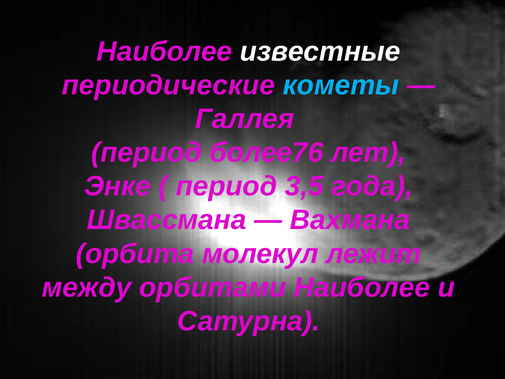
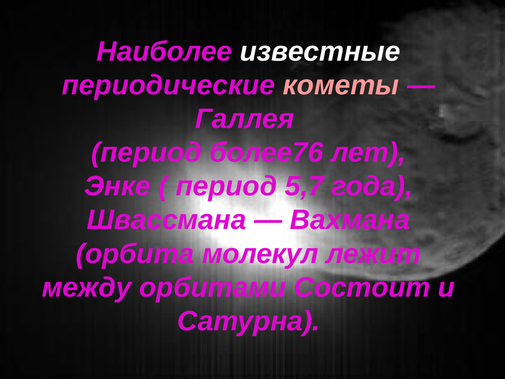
кометы colour: light blue -> pink (341, 85)
3,5: 3,5 -> 5,7 (304, 186)
орбитами Наиболее: Наиболее -> Состоит (362, 287)
